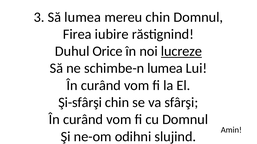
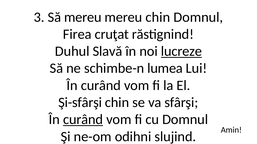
Să lumea: lumea -> mereu (83, 17)
iubire: iubire -> cruţat (112, 34)
Orice: Orice -> Slavă (108, 51)
curând underline: none -> present (83, 120)
